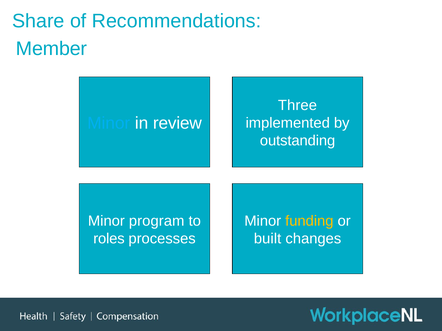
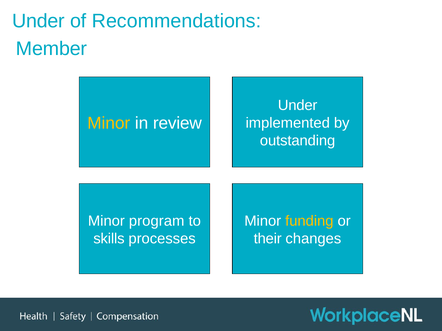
Share: Share -> Under (38, 21)
Three: Three -> Under (298, 106)
Minor colour: light blue -> yellow (109, 123)
roles: roles -> skills (109, 239)
built: built -> their (268, 239)
